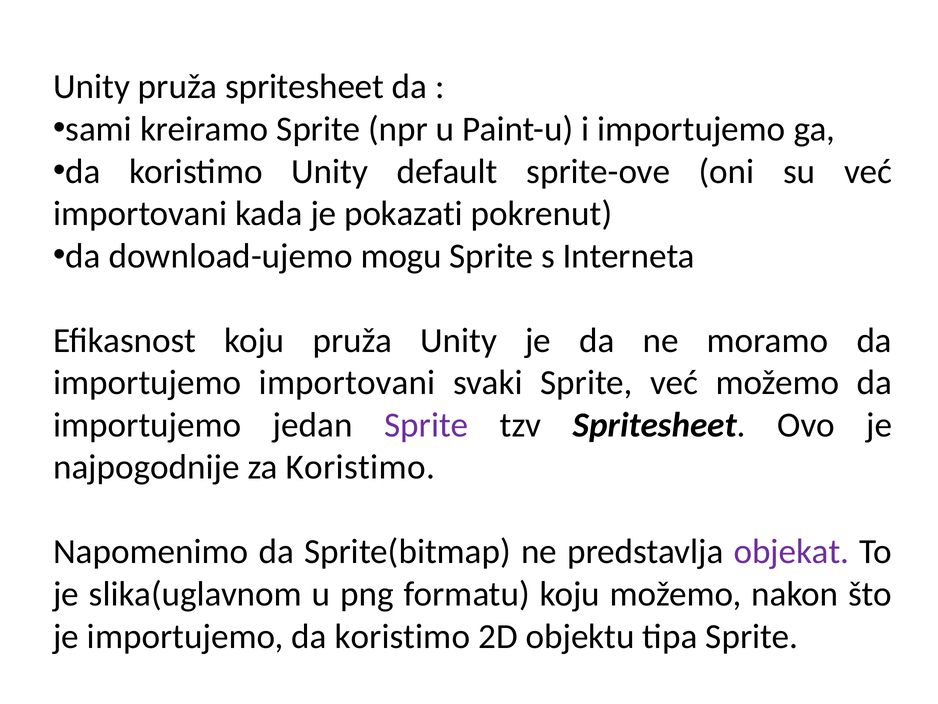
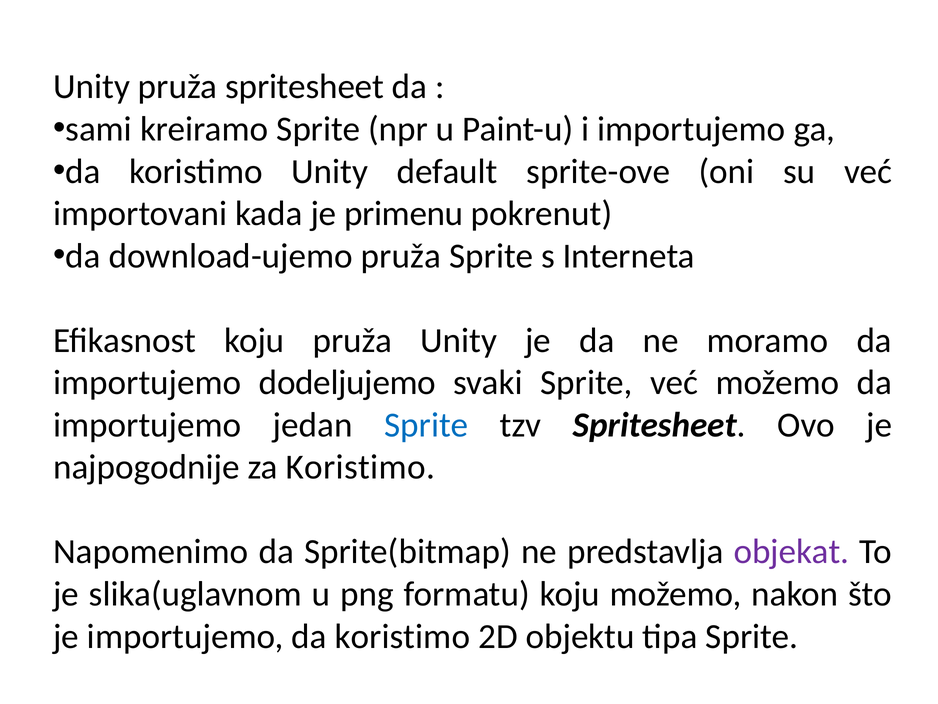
pokazati: pokazati -> primenu (404, 214)
download-ujemo mogu: mogu -> pruža (401, 256)
importujemo importovani: importovani -> dodeljujemo (347, 382)
Sprite colour: purple -> blue (426, 425)
